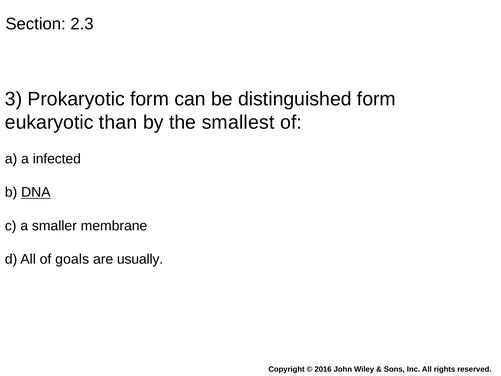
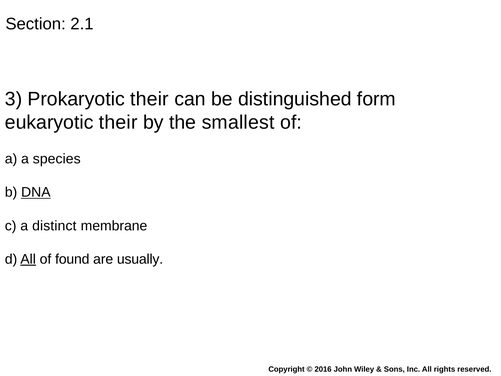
2.3: 2.3 -> 2.1 (82, 24)
Prokaryotic form: form -> their (149, 99)
eukaryotic than: than -> their (118, 122)
infected: infected -> species (57, 159)
smaller: smaller -> distinct (54, 226)
All underline: none -> present (28, 259)
goals: goals -> found (72, 259)
